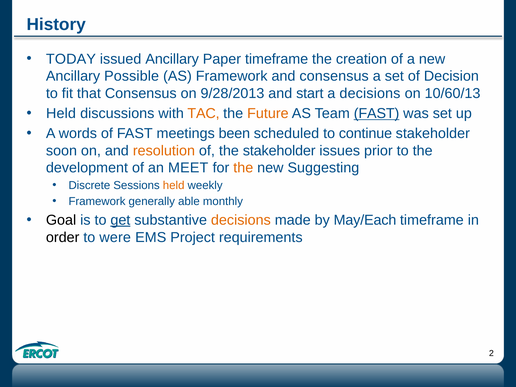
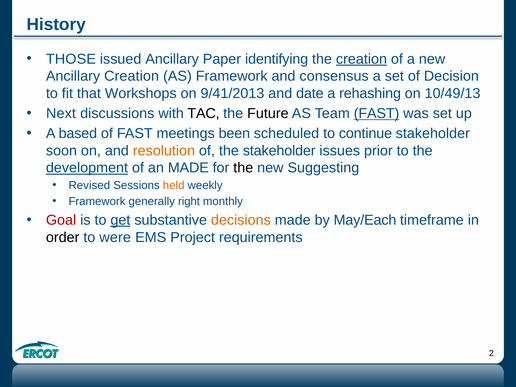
TODAY: TODAY -> THOSE (71, 59)
Paper timeframe: timeframe -> identifying (277, 59)
creation underline: none -> present (361, 59)
Ancillary Possible: Possible -> Creation (132, 76)
that Consensus: Consensus -> Workshops (141, 93)
9/28/2013: 9/28/2013 -> 9/41/2013 (232, 93)
start: start -> date (310, 93)
a decisions: decisions -> rehashing (370, 93)
10/60/13: 10/60/13 -> 10/49/13 (453, 93)
Held: Held -> Next (61, 113)
TAC colour: orange -> black (204, 113)
Future colour: orange -> black (268, 113)
words: words -> based (78, 134)
development underline: none -> present (87, 168)
an MEET: MEET -> MADE (188, 168)
the colour: orange -> black (243, 168)
Discrete: Discrete -> Revised (89, 185)
able: able -> right (189, 202)
Goal colour: black -> red (61, 220)
